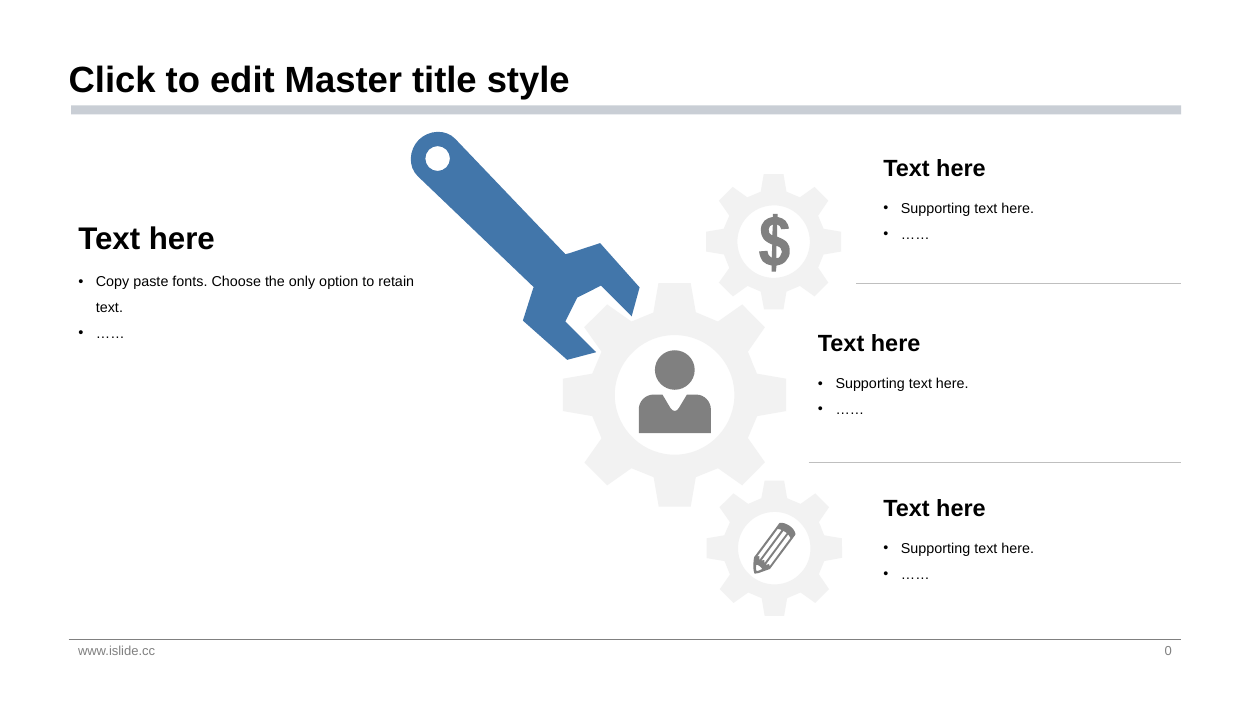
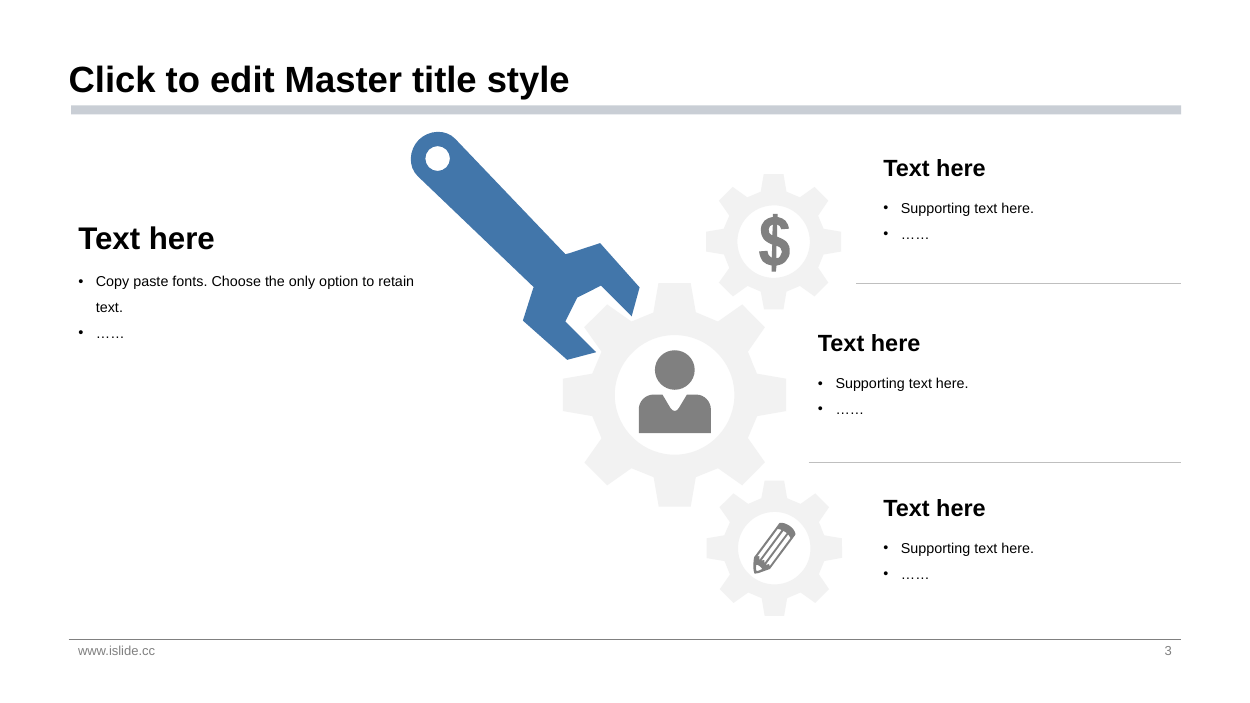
0: 0 -> 3 (1168, 651)
